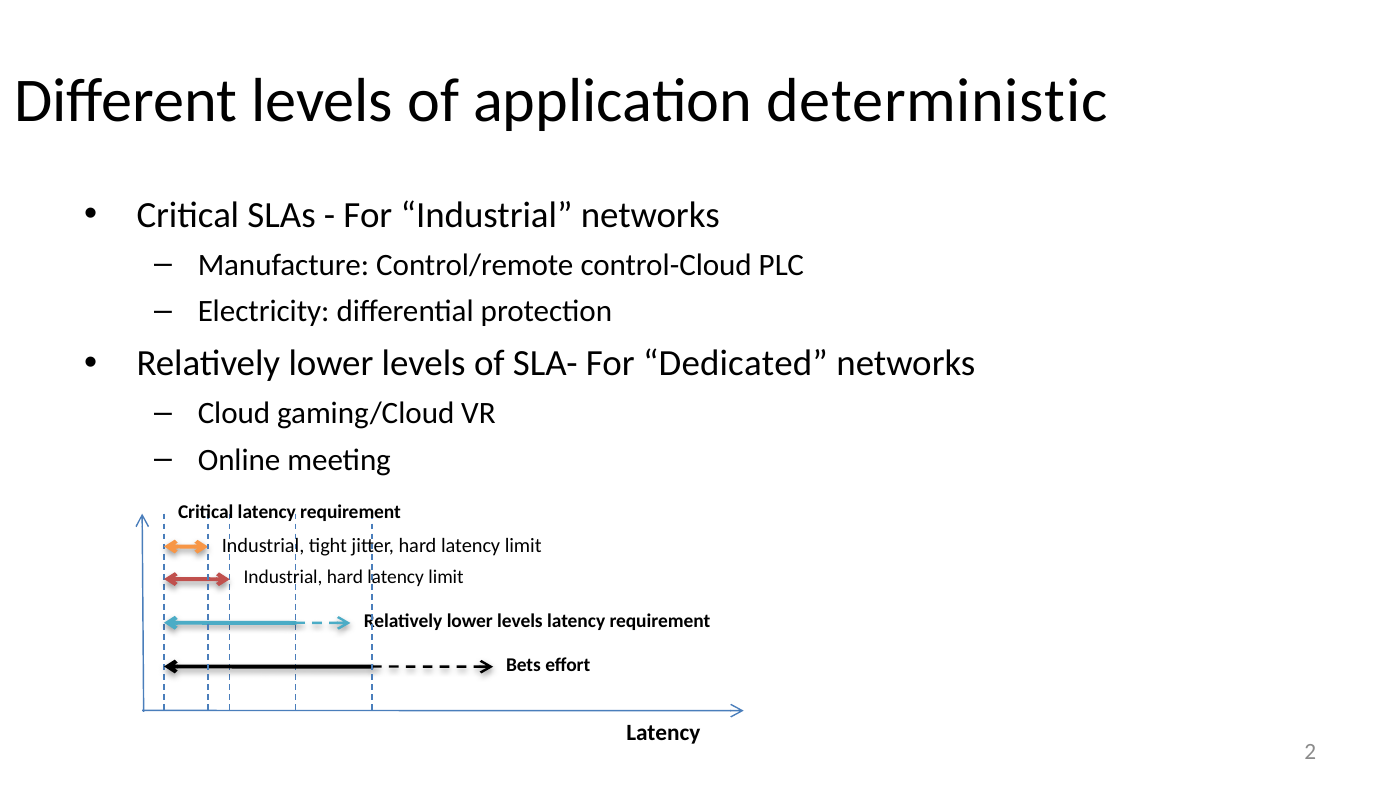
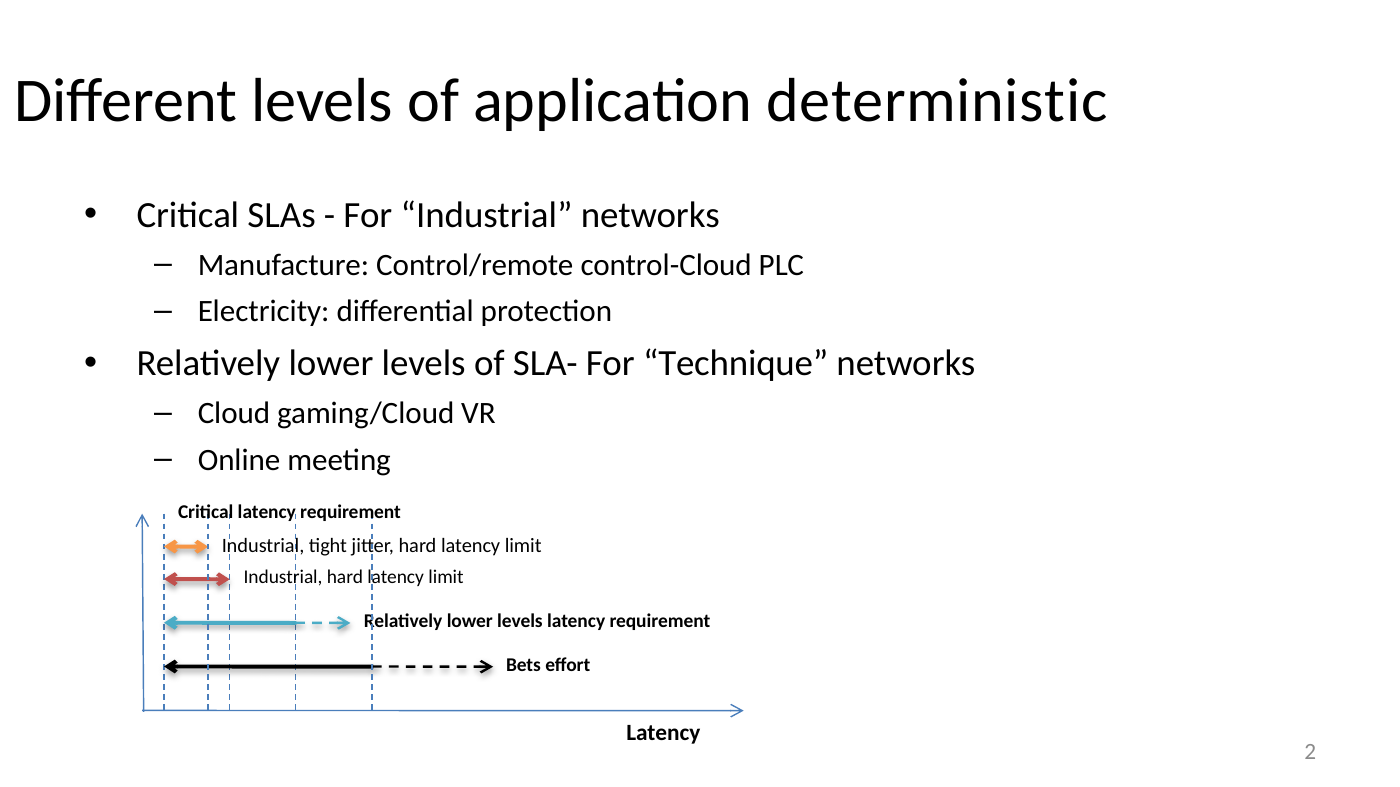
Dedicated: Dedicated -> Technique (736, 364)
